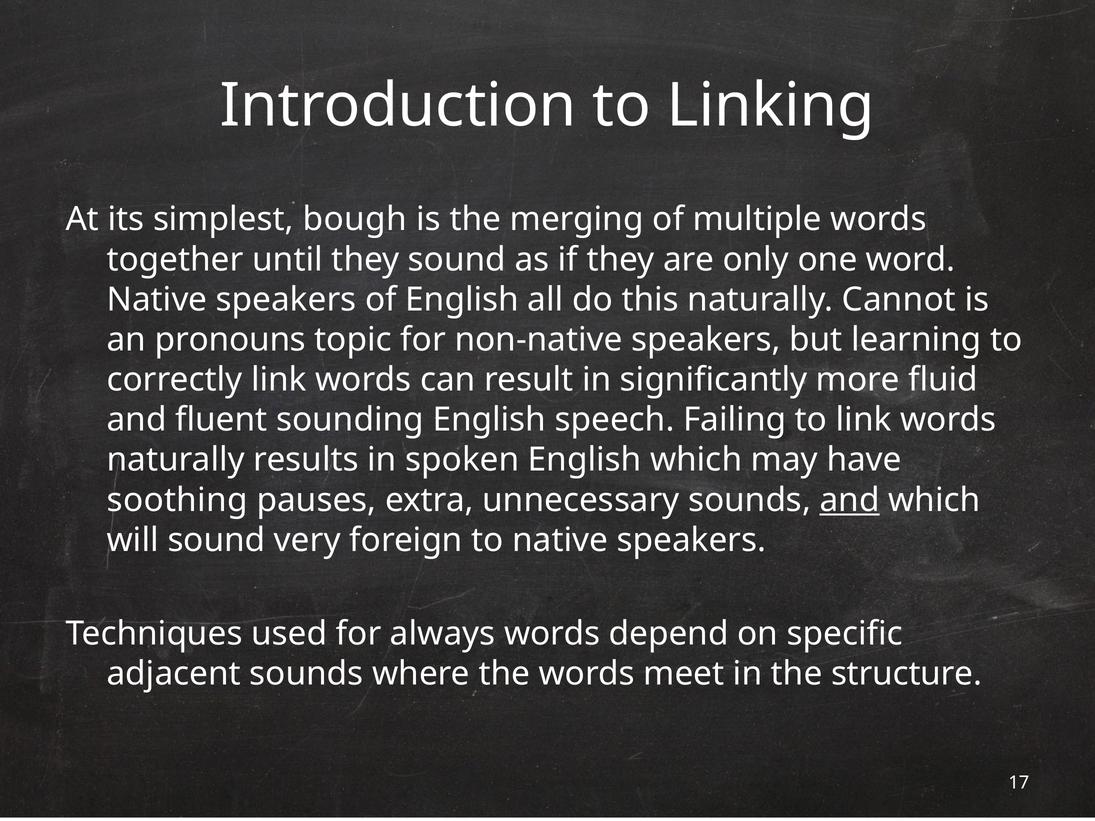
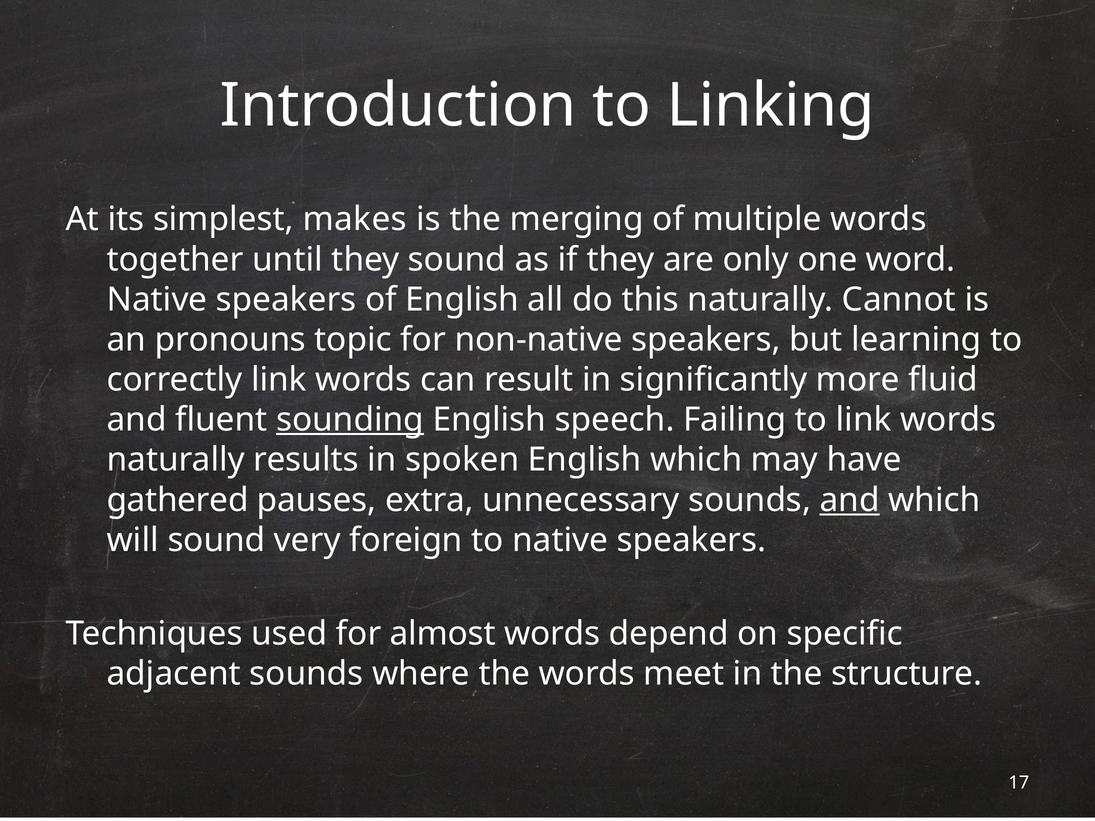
bough: bough -> makes (355, 219)
sounding underline: none -> present (350, 420)
soothing: soothing -> gathered (178, 500)
always: always -> almost (443, 634)
